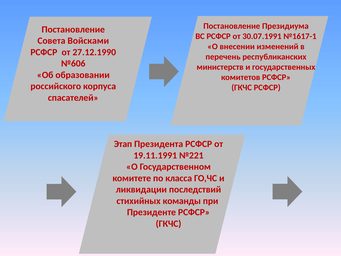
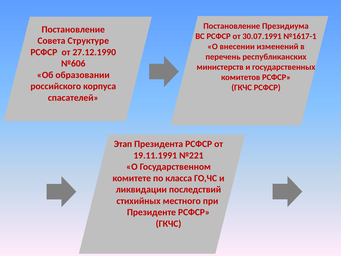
Войсками: Войсками -> Структуре (88, 41)
команды: команды -> местного (182, 201)
